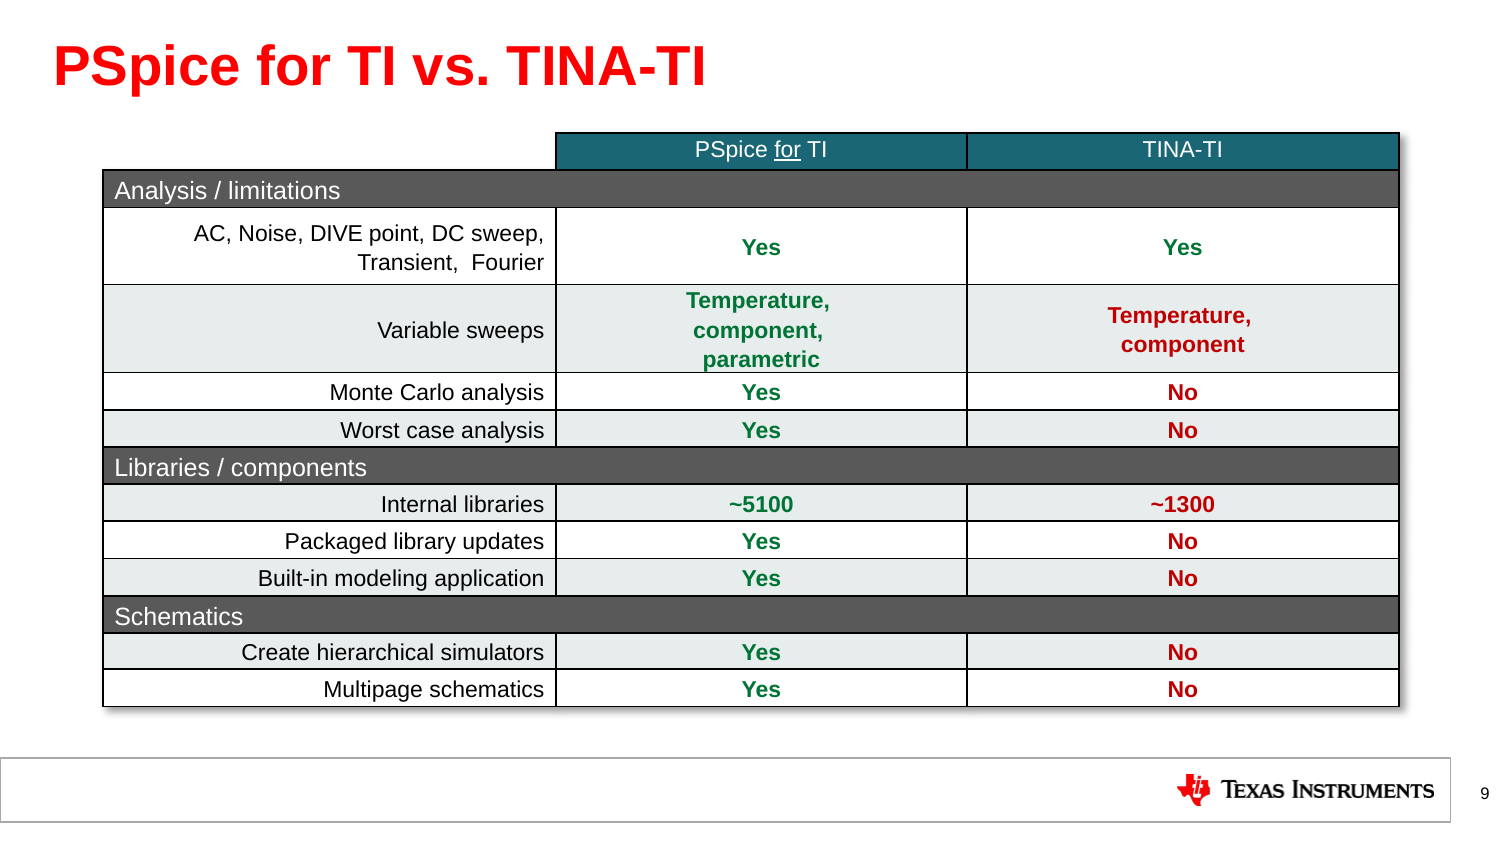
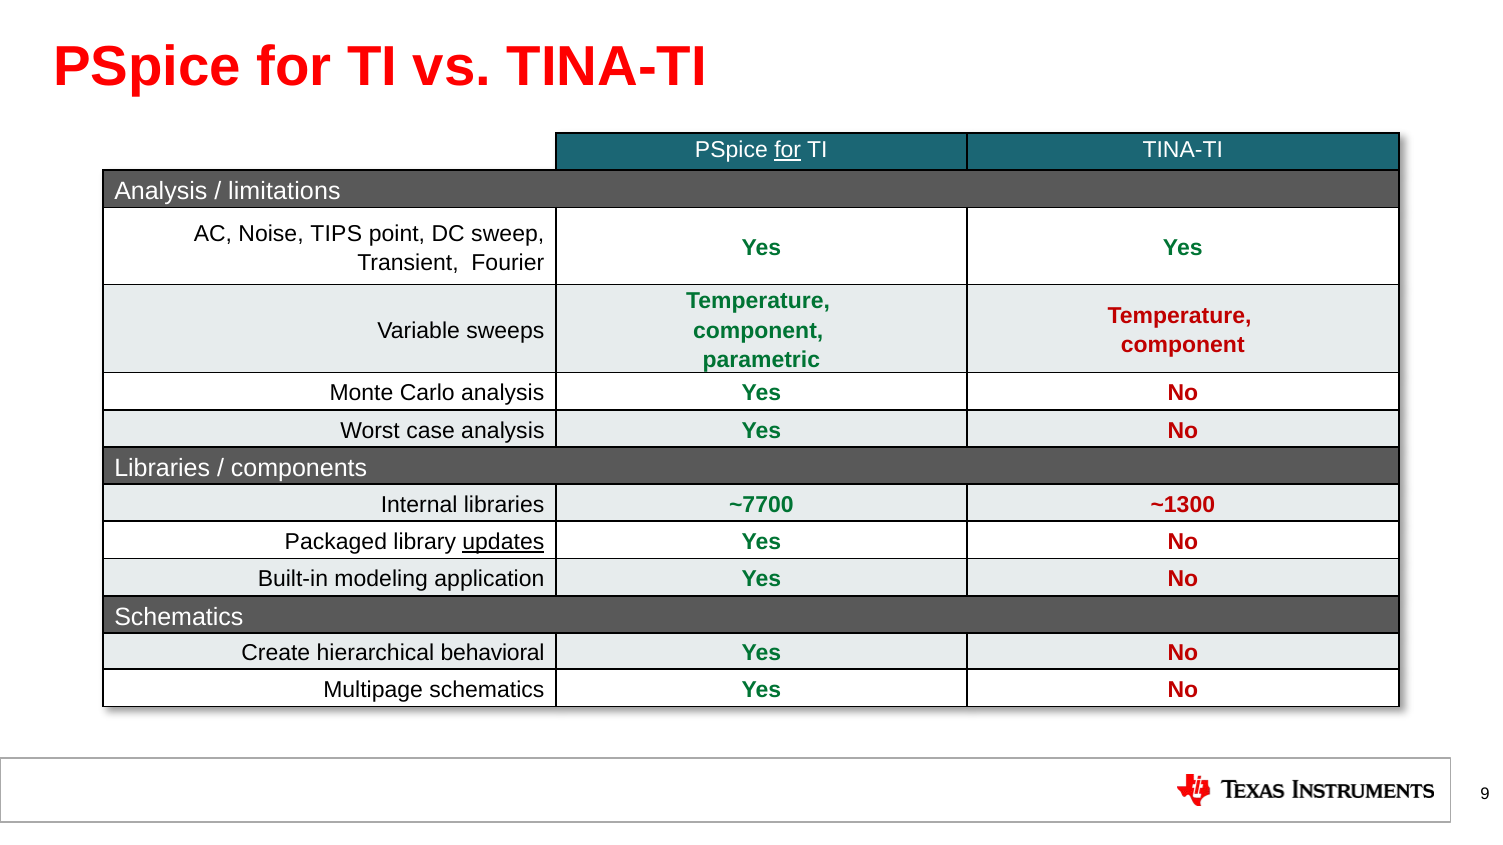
DIVE: DIVE -> TIPS (336, 234)
~5100: ~5100 -> ~7700 (761, 505)
updates underline: none -> present (503, 542)
simulators: simulators -> behavioral (493, 654)
